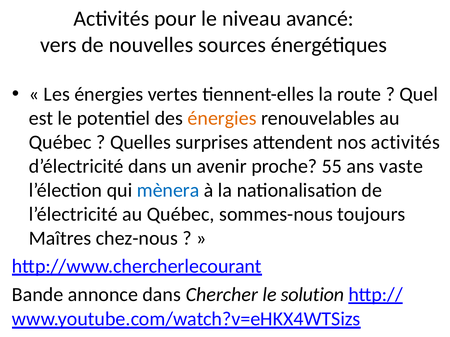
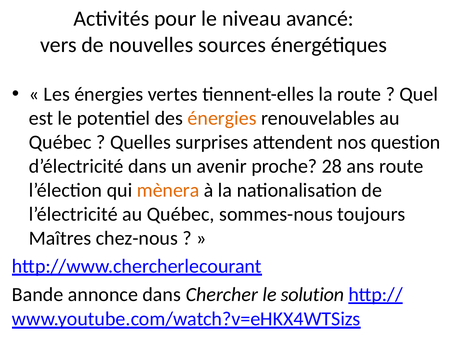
nos activités: activités -> question (406, 142)
55: 55 -> 28 (332, 166)
ans vaste: vaste -> route (401, 166)
mènera colour: blue -> orange (168, 191)
